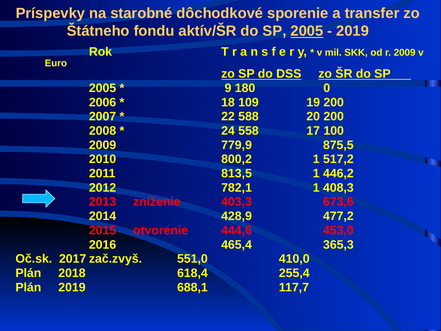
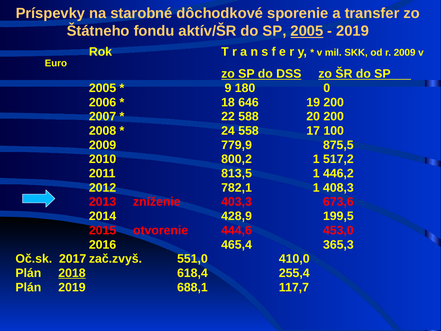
109: 109 -> 646 (248, 102)
477,2: 477,2 -> 199,5 (338, 216)
2018 underline: none -> present (72, 273)
